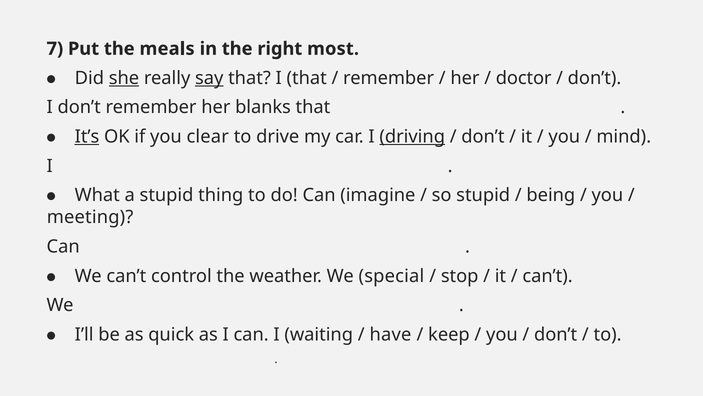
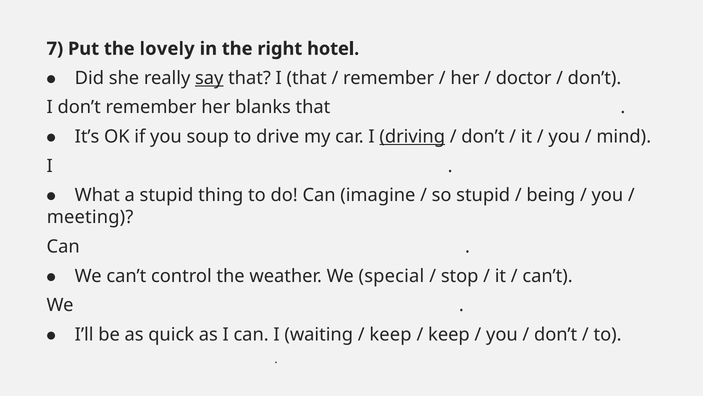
meals: meals -> lovely (167, 49)
most: most -> hotel (333, 49)
she underline: present -> none (124, 78)
It’s underline: present -> none (87, 137)
clear: clear -> soup (208, 137)
have: have -> keep (390, 334)
